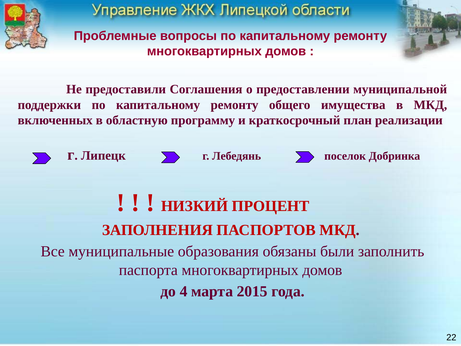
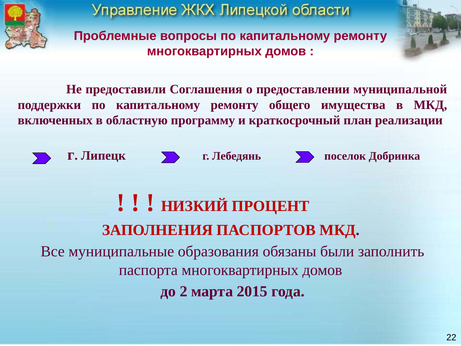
4: 4 -> 2 (184, 291)
